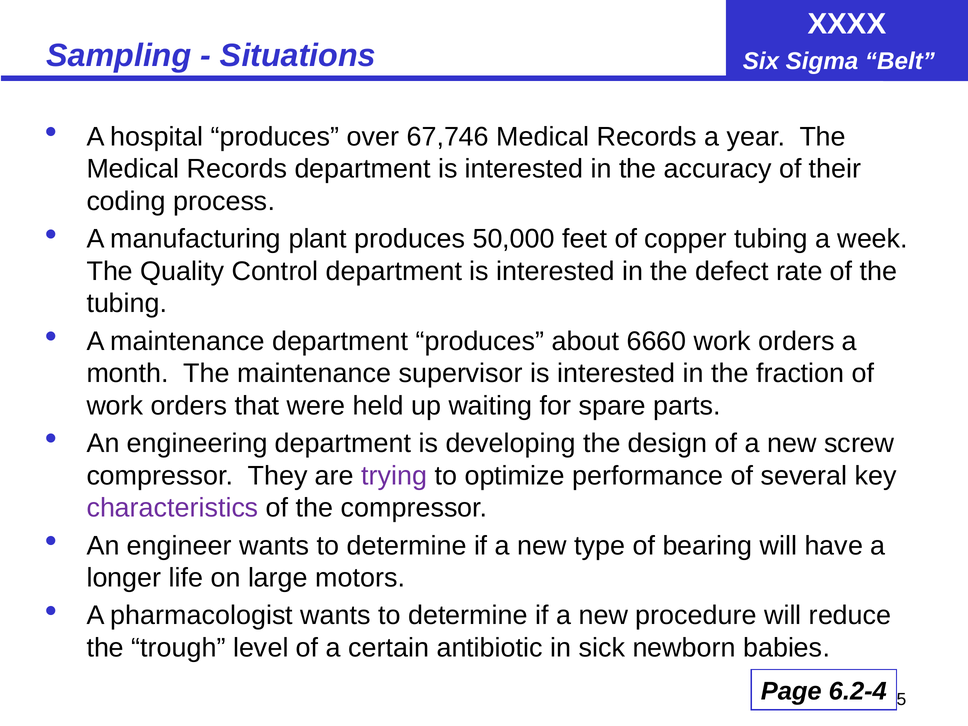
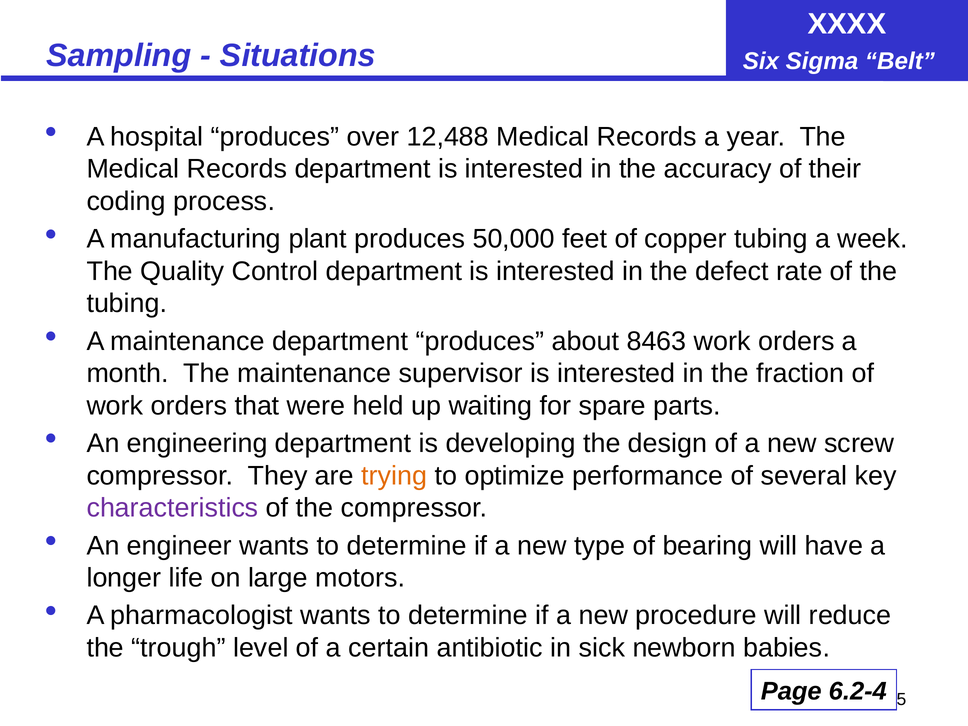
67,746: 67,746 -> 12,488 (448, 137)
6660: 6660 -> 8463 (656, 341)
trying colour: purple -> orange (394, 476)
